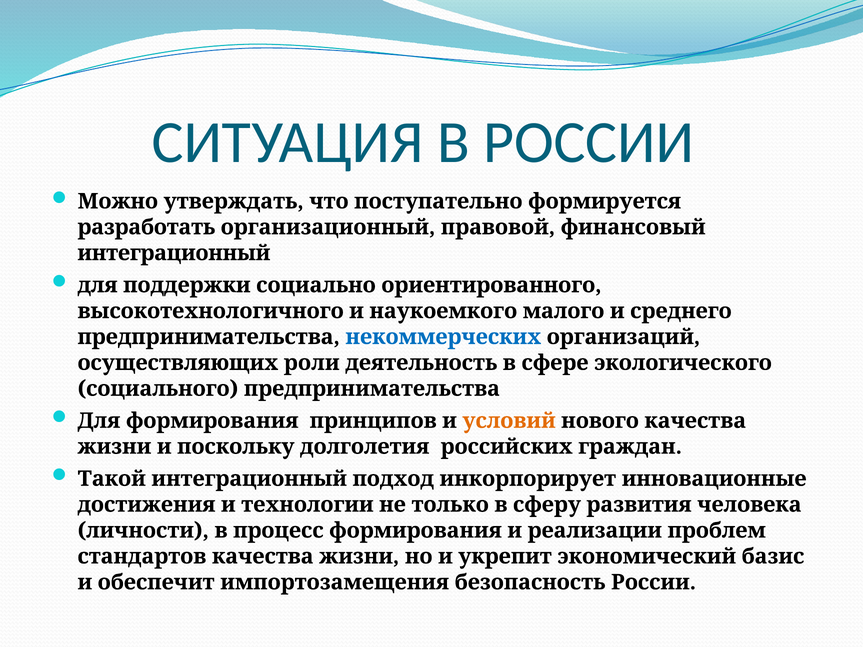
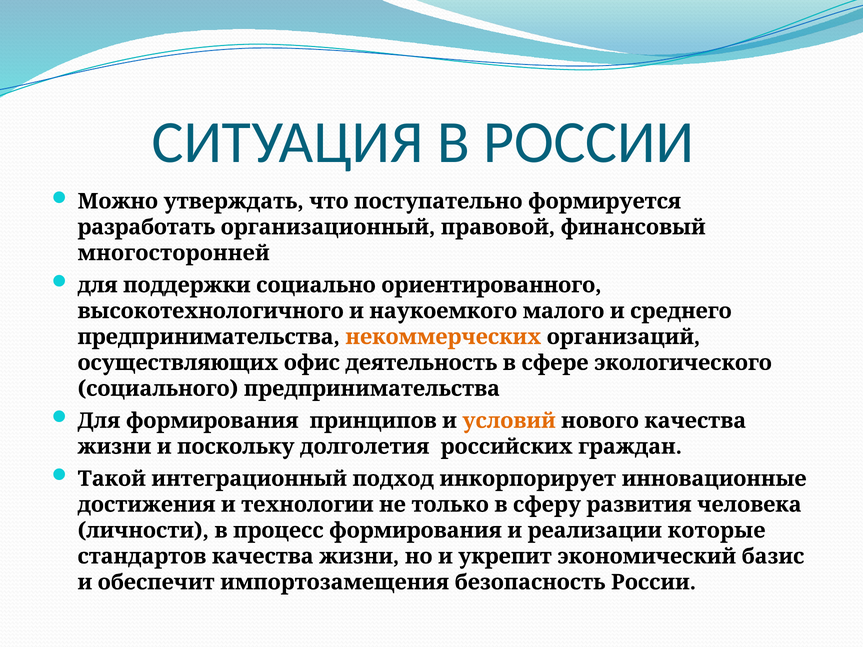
интеграционный: интеграционный -> многосторонней (174, 253)
некоммерческих colour: blue -> orange (443, 337)
роли: роли -> офис (312, 363)
проблем: проблем -> которые (717, 531)
